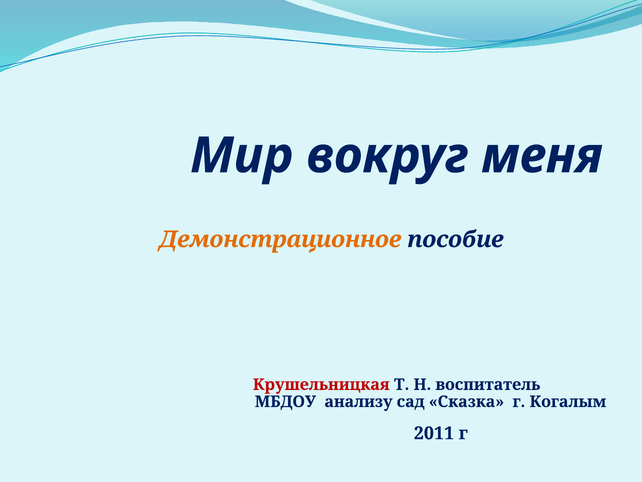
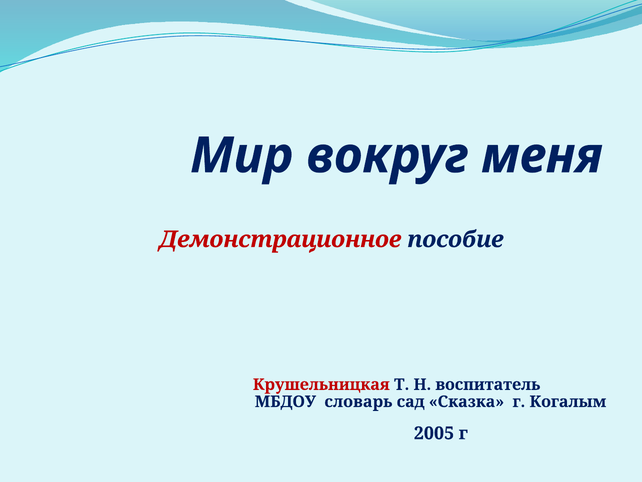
Демонстрационное colour: orange -> red (280, 239)
анализу: анализу -> словарь (358, 401)
2011: 2011 -> 2005 (434, 433)
